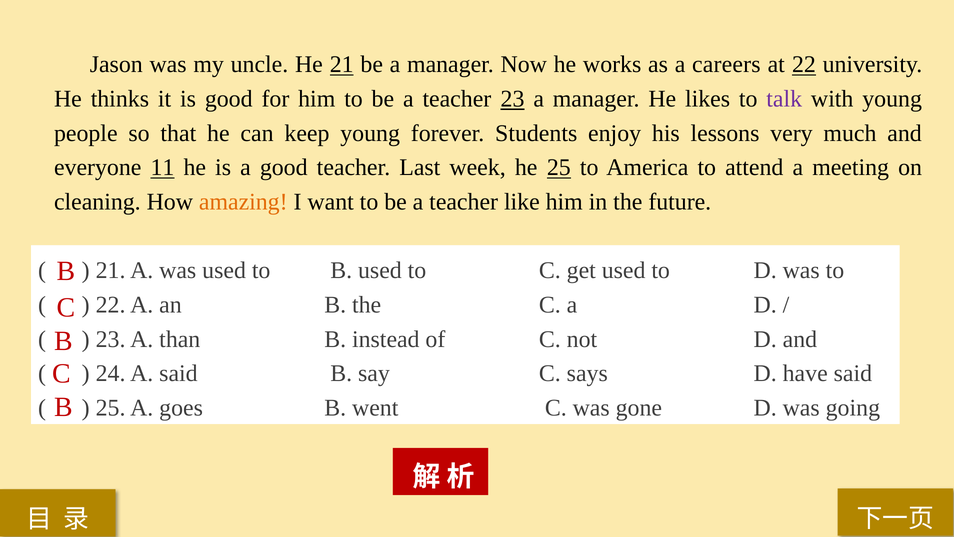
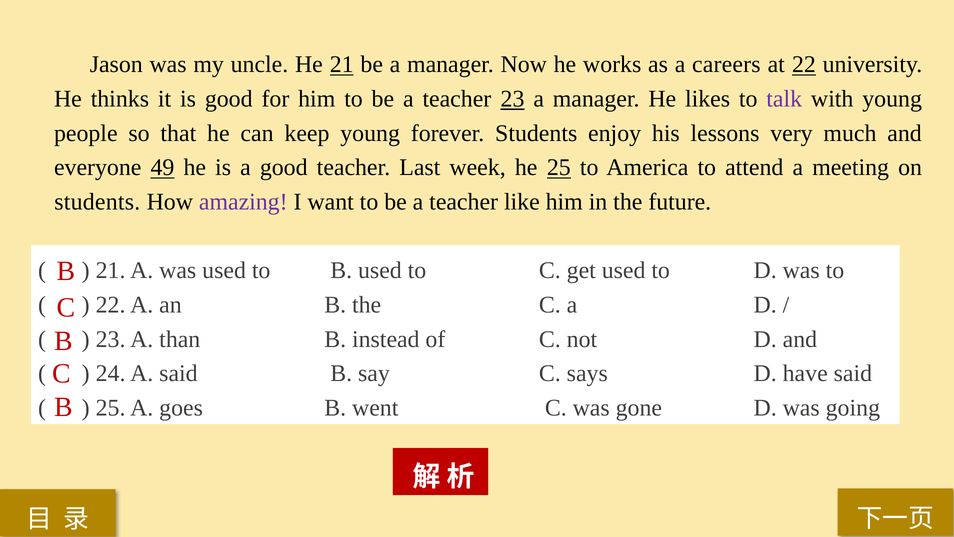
11: 11 -> 49 (162, 167)
cleaning: cleaning -> students (97, 202)
amazing colour: orange -> purple (243, 202)
